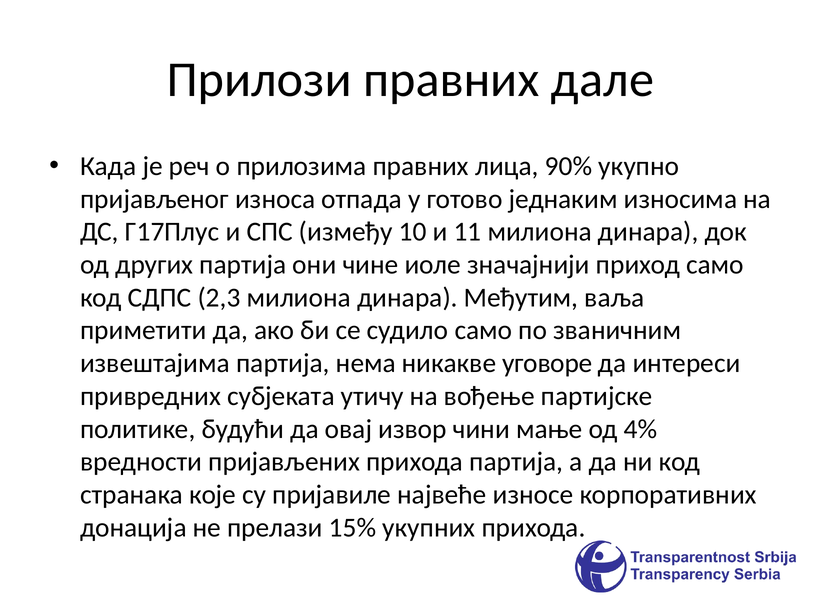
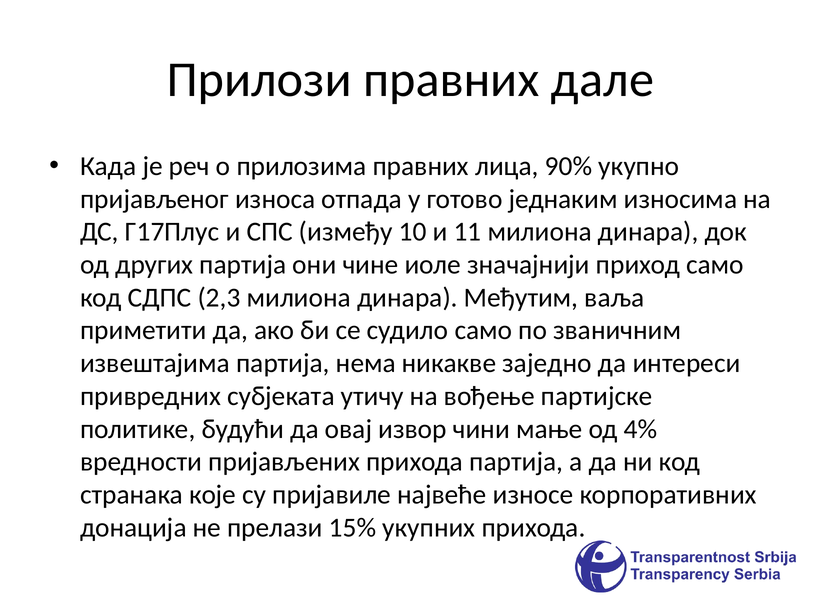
уговоре: уговоре -> заједно (547, 364)
